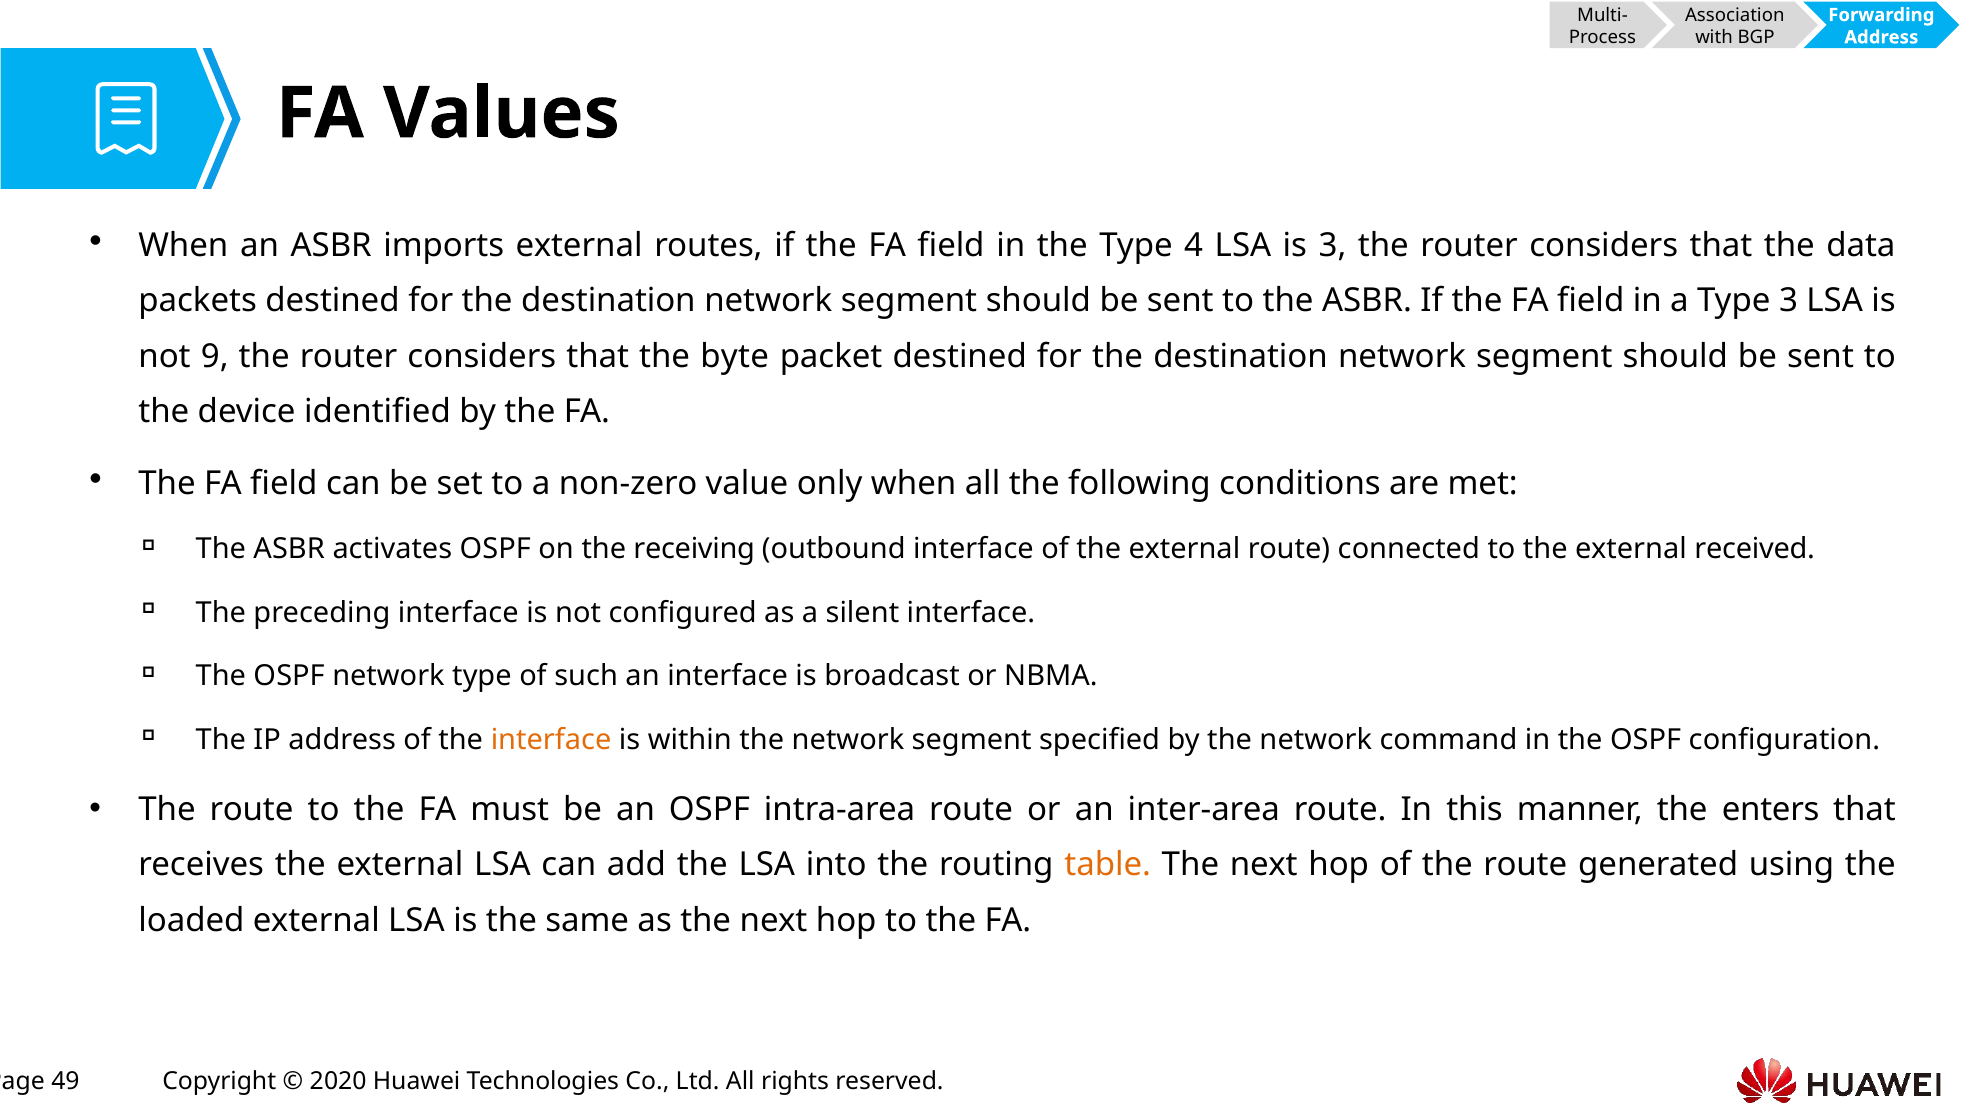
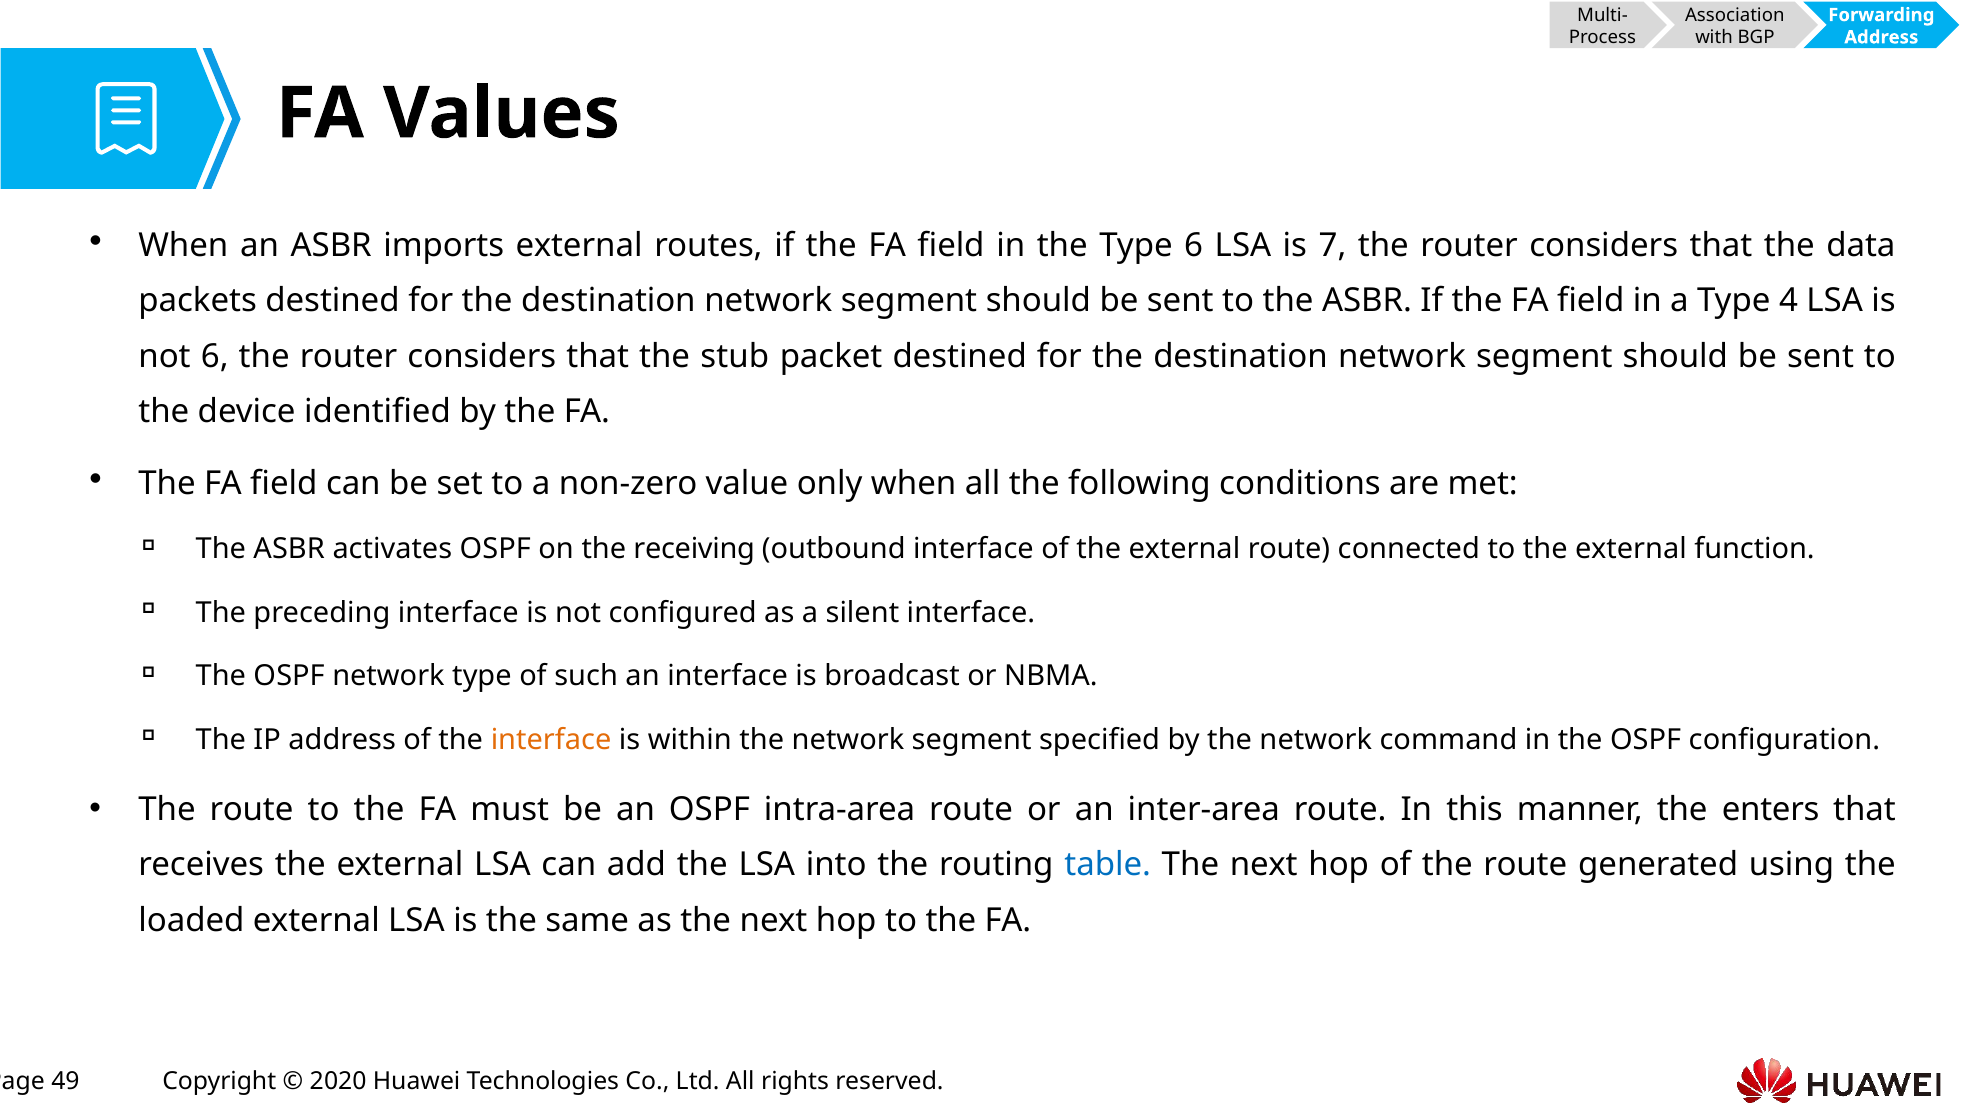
Type 4: 4 -> 6 (1194, 245)
is 3: 3 -> 7 (1333, 245)
Type 3: 3 -> 4 (1789, 301)
not 9: 9 -> 6 (215, 356)
byte: byte -> stub (735, 356)
received: received -> function (1755, 549)
table colour: orange -> blue (1108, 865)
